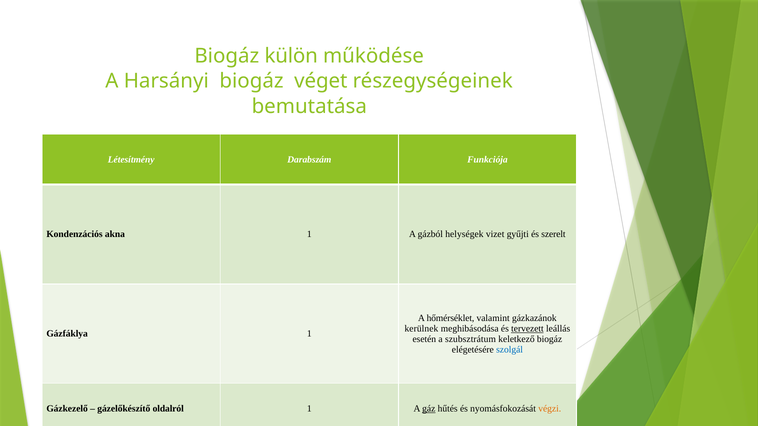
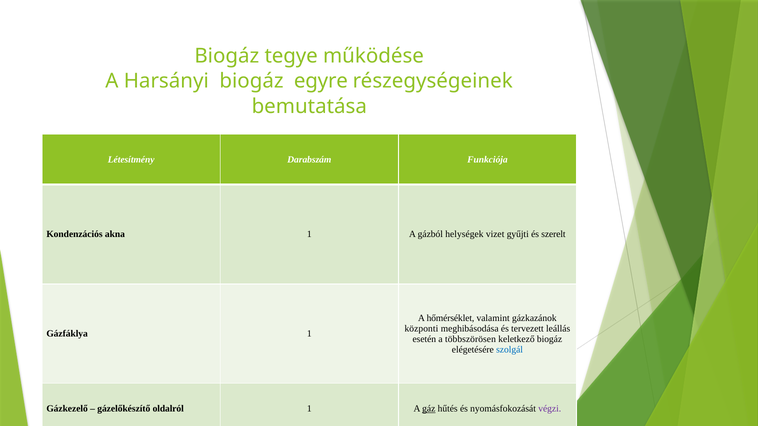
külön: külön -> tegye (291, 56)
véget: véget -> egyre (321, 81)
kerülnek: kerülnek -> központi (421, 329)
tervezett underline: present -> none (527, 329)
szubsztrátum: szubsztrátum -> többszörösen (470, 339)
végzi colour: orange -> purple (550, 409)
